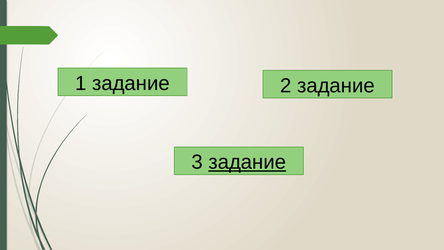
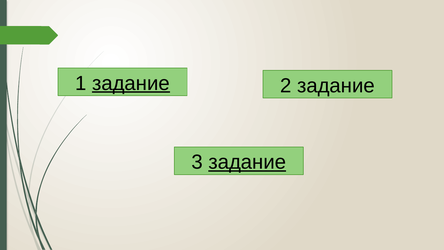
задание underline: none -> present (131, 83)
